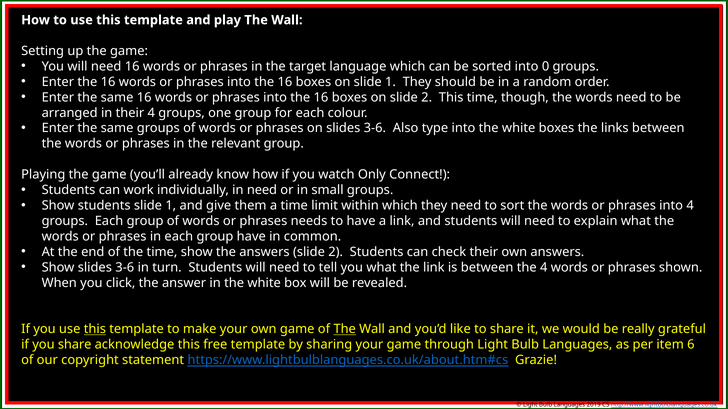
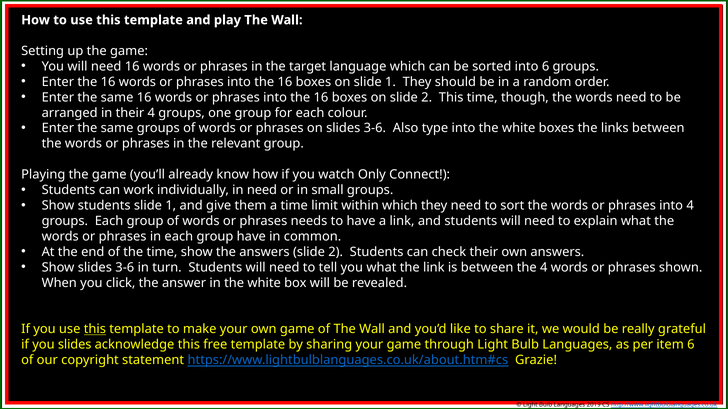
into 0: 0 -> 6 (546, 66)
The underline: present -> none (345, 330)
you share: share -> slides (75, 345)
